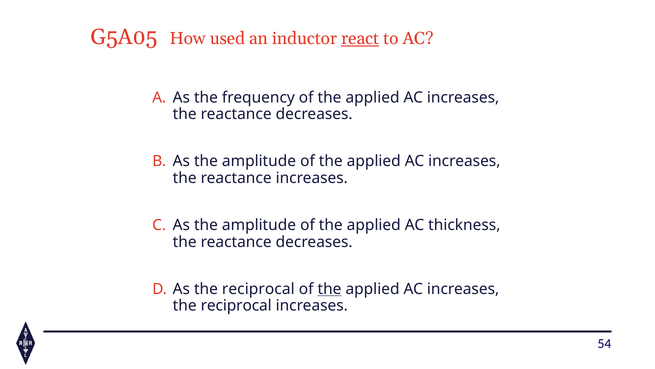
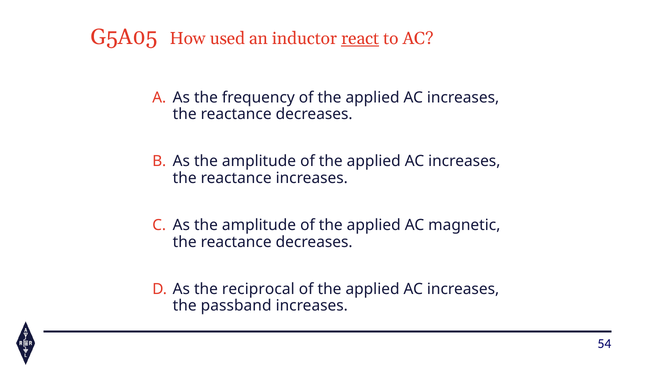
thickness: thickness -> magnetic (464, 225)
the underline: present -> none (330, 289)
reciprocal: reciprocal -> passband (236, 305)
